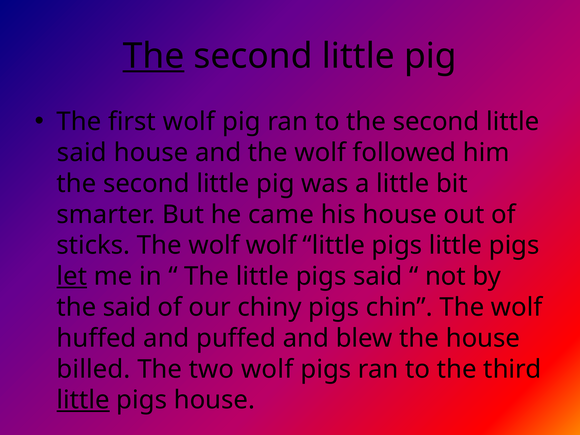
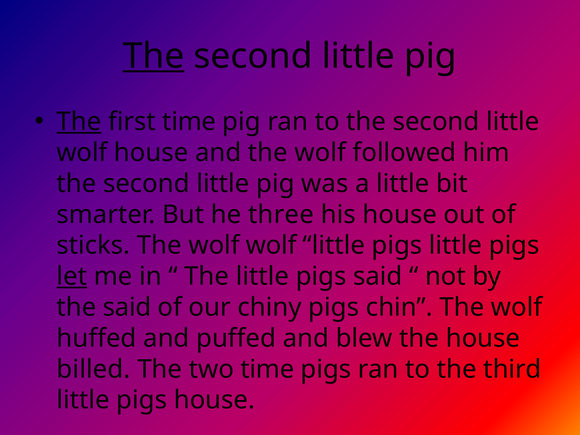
The underline: none -> present (79, 122)
first wolf: wolf -> time (189, 122)
said: said -> wolf (82, 153)
came: came -> three (281, 214)
two wolf: wolf -> time (267, 369)
little underline: present -> none (83, 400)
